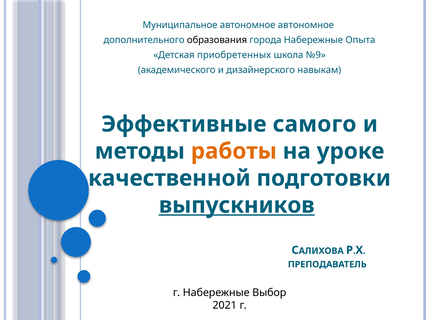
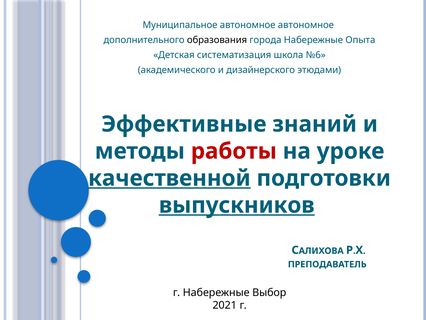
приобретенных: приобретенных -> систематизация (234, 55)
№9: №9 -> №6 (316, 55)
навыкам: навыкам -> этюдами (319, 70)
самого: самого -> знаний (315, 124)
работы colour: orange -> red (234, 151)
качественной underline: none -> present (169, 178)
